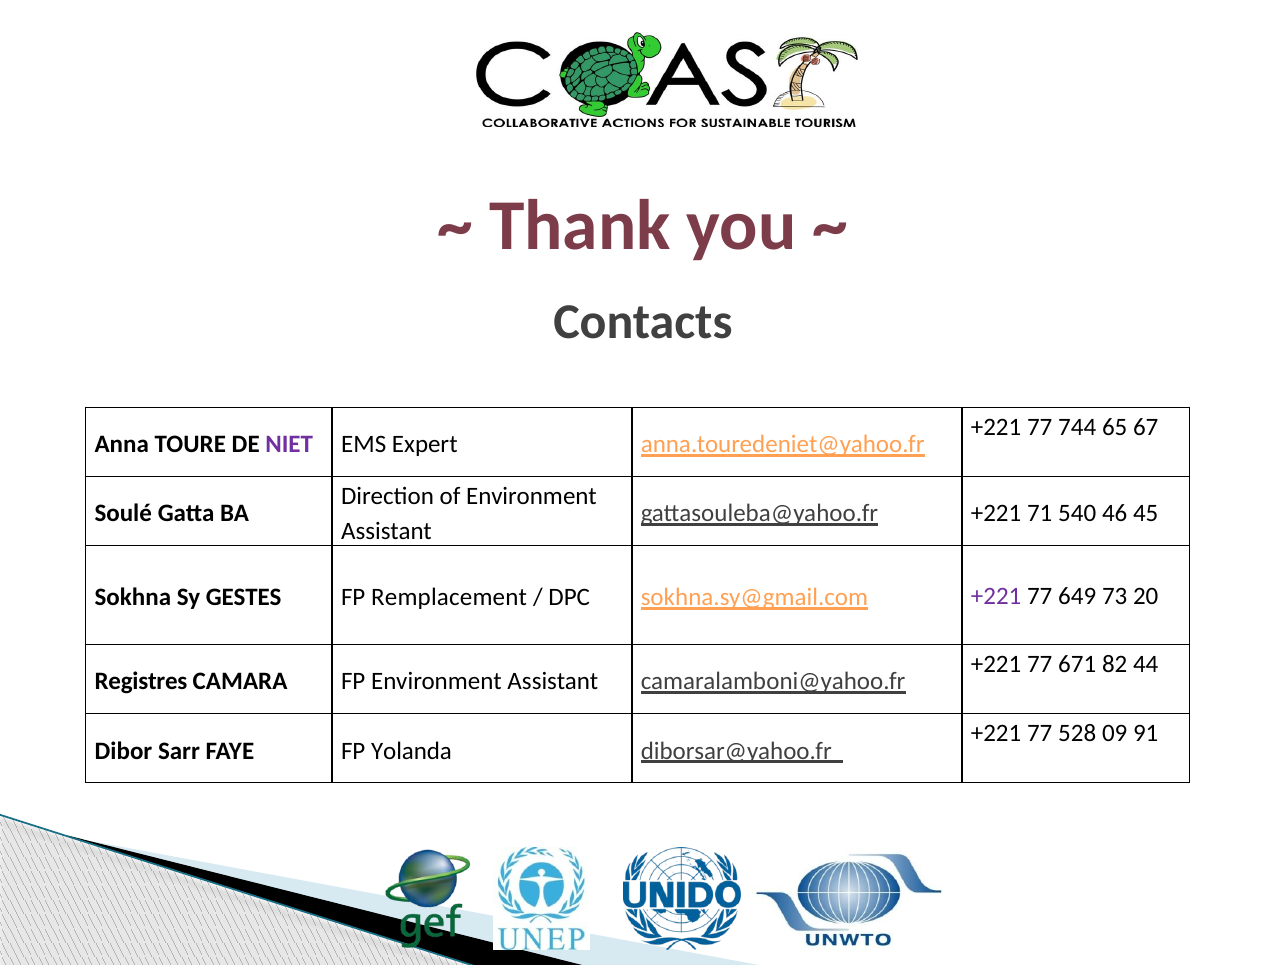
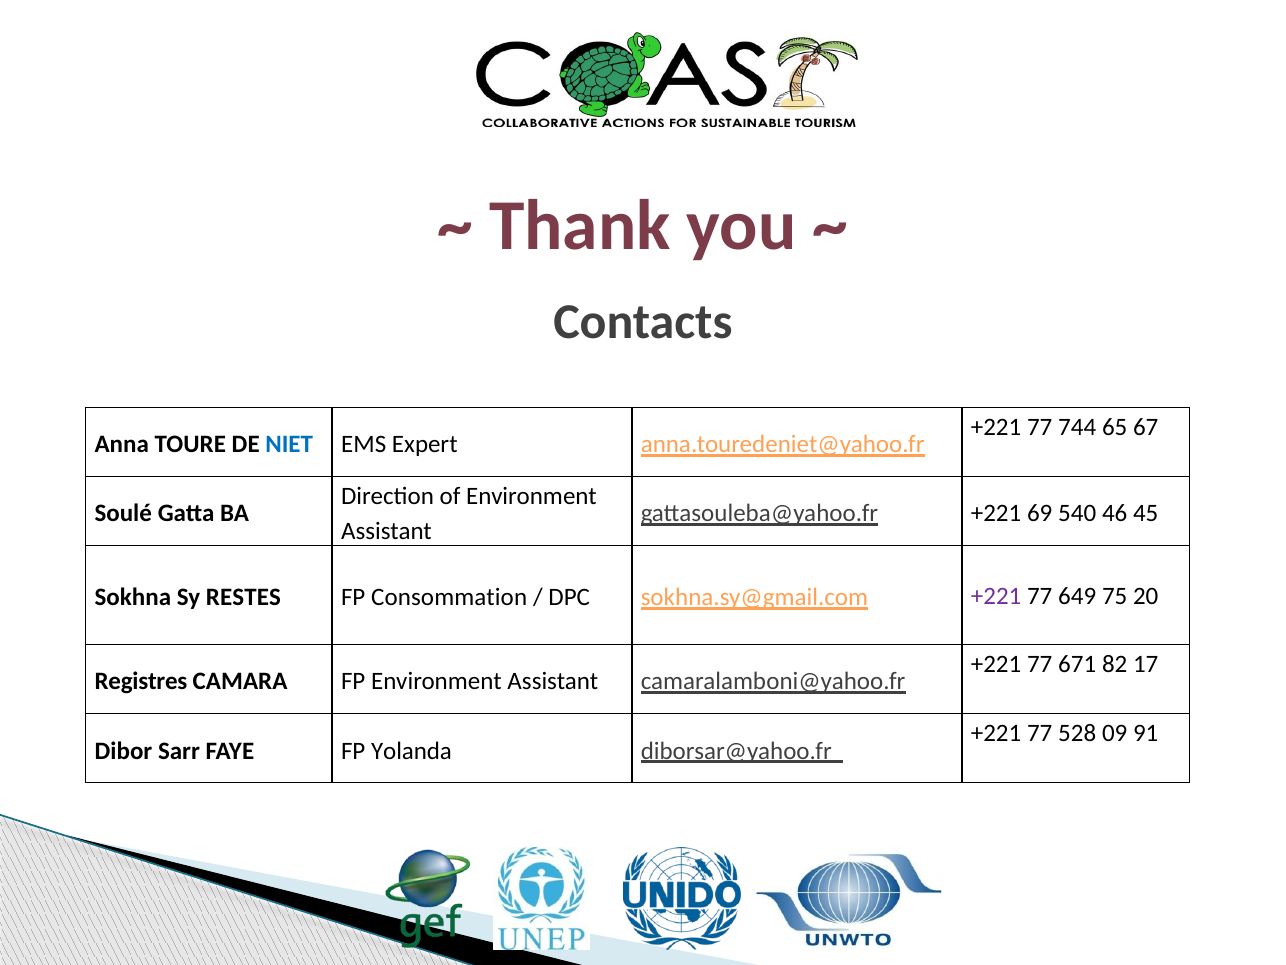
NIET colour: purple -> blue (289, 444)
71: 71 -> 69 (1040, 513)
GESTES: GESTES -> RESTES (243, 597)
Remplacement: Remplacement -> Consommation (449, 597)
73: 73 -> 75 (1115, 596)
44: 44 -> 17 (1146, 664)
